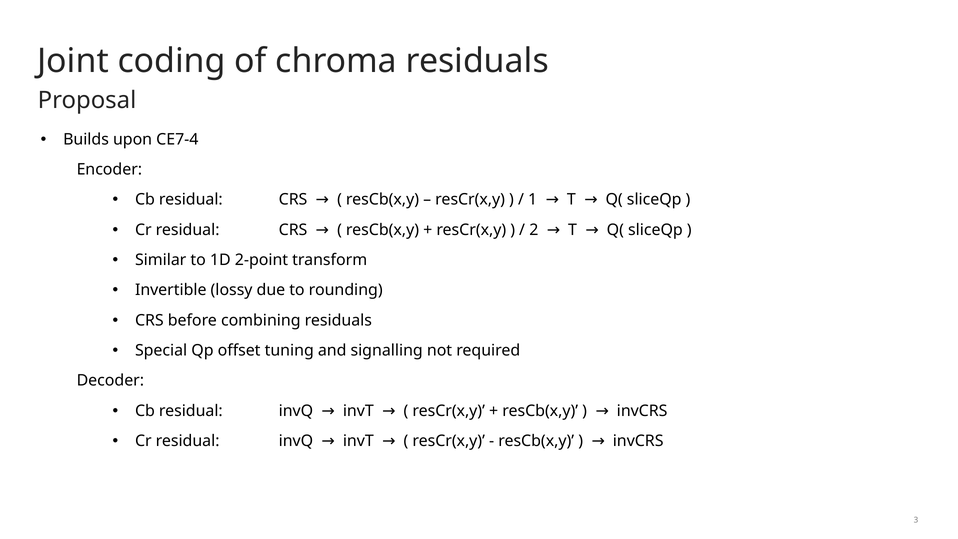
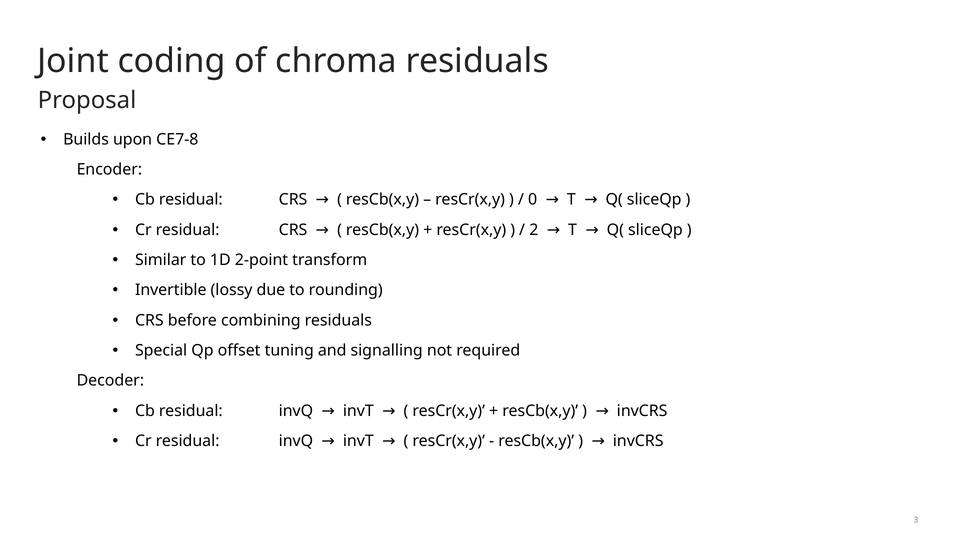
CE7-4: CE7-4 -> CE7-8 (177, 139)
1: 1 -> 0 (533, 200)
